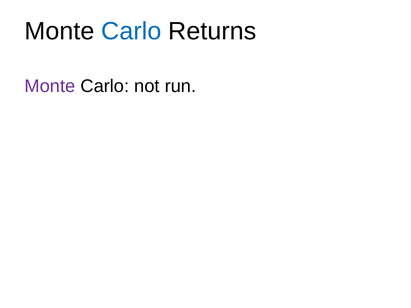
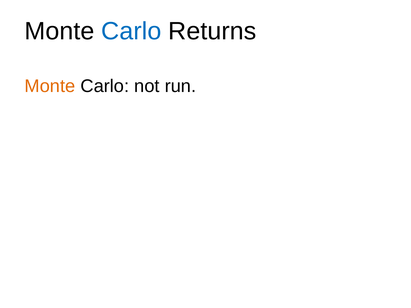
Monte colour: purple -> orange (50, 86)
